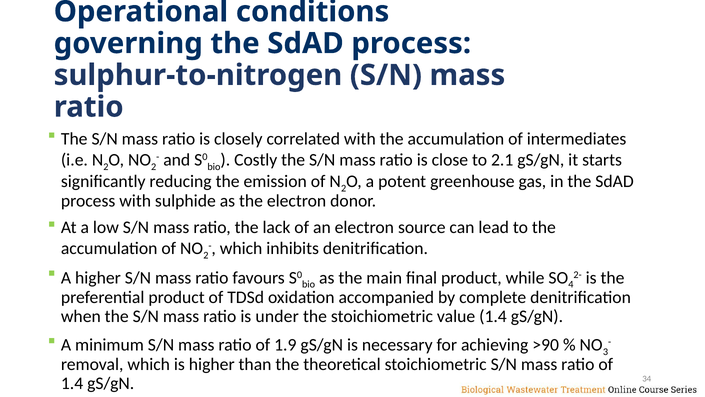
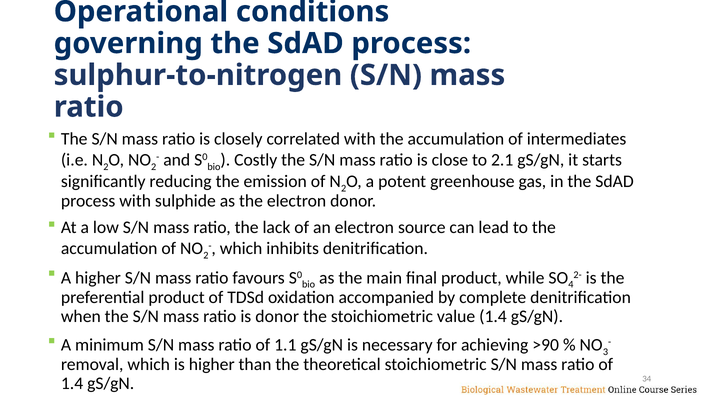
is under: under -> donor (277, 316)
1.9: 1.9 -> 1.1 (285, 344)
